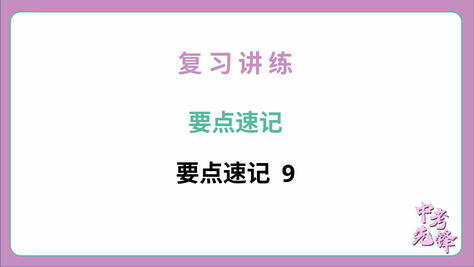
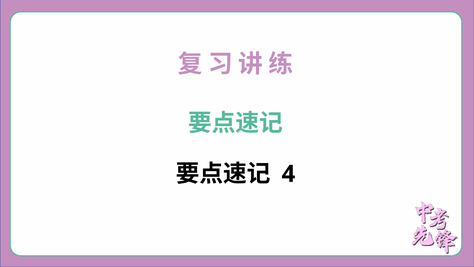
9: 9 -> 4 (288, 174)
